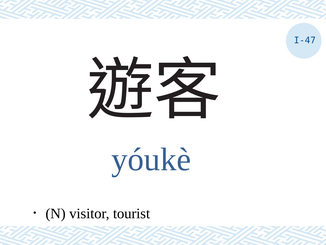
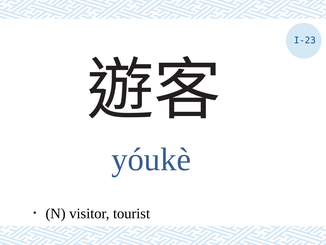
I-47: I-47 -> I-23 (305, 40)
